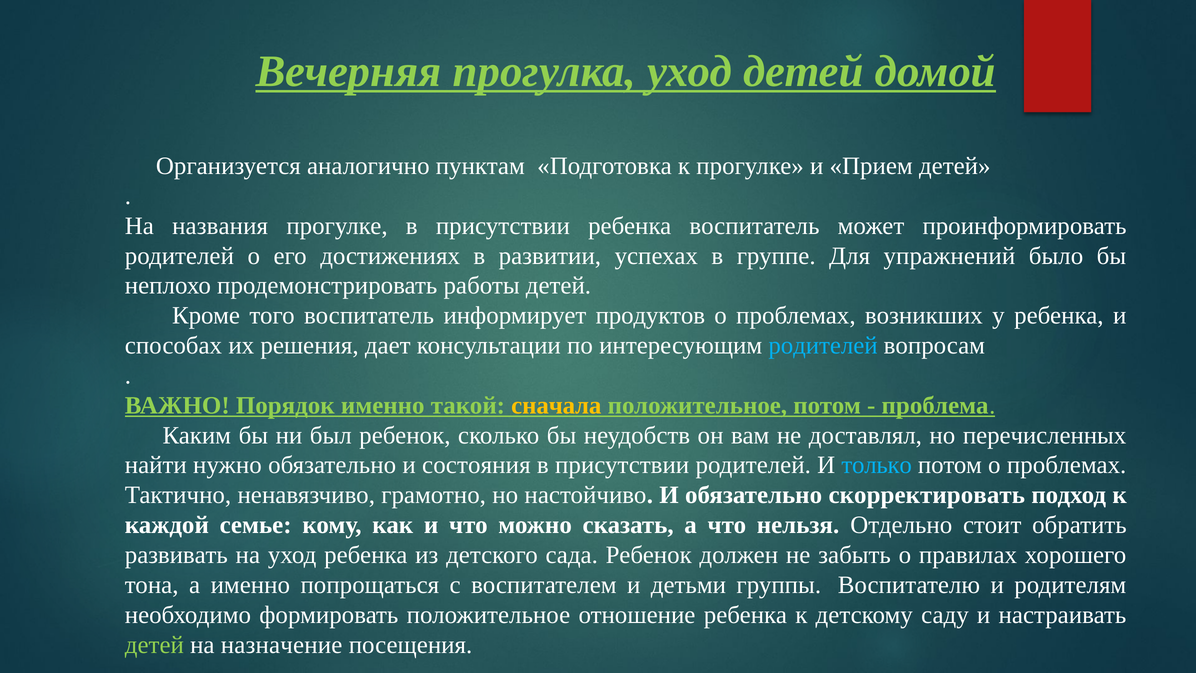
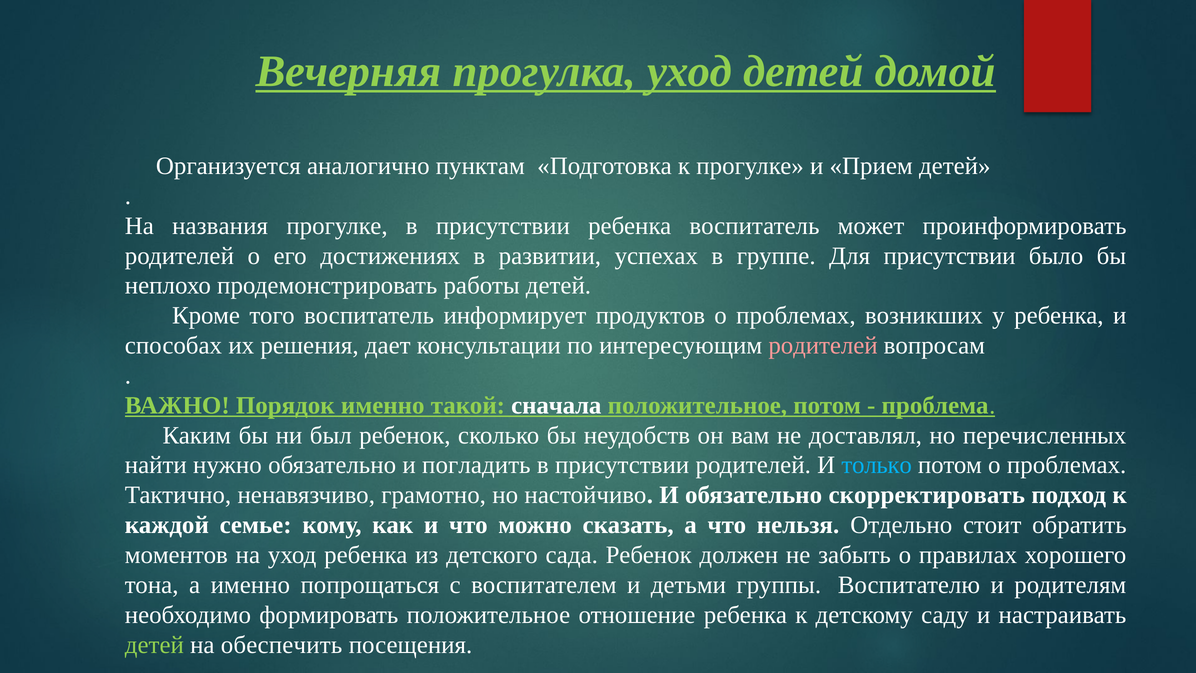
Для упражнений: упражнений -> присутствии (950, 256)
родителей colour: light blue -> pink (823, 345)
сначала colour: yellow -> white (556, 405)
состояния: состояния -> погладить (476, 465)
развивать: развивать -> моментов (176, 555)
назначение: назначение -> обеспечить (282, 645)
